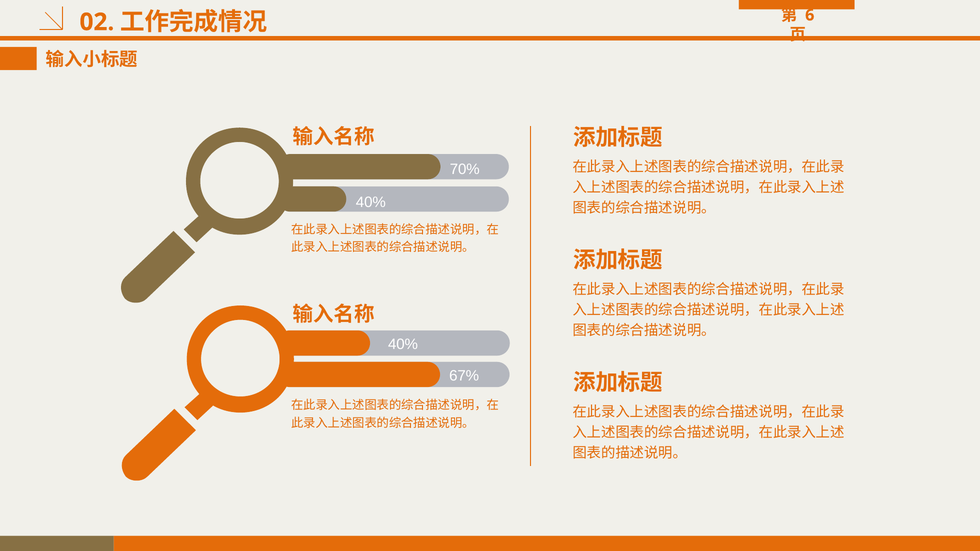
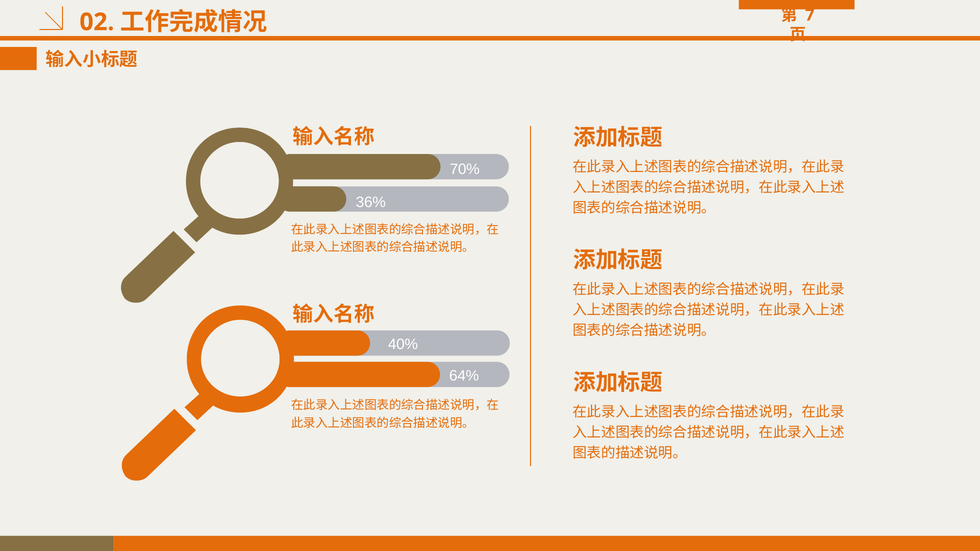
6: 6 -> 7 (810, 15)
40%: 40% -> 36% (371, 202)
67%: 67% -> 64% (464, 376)
